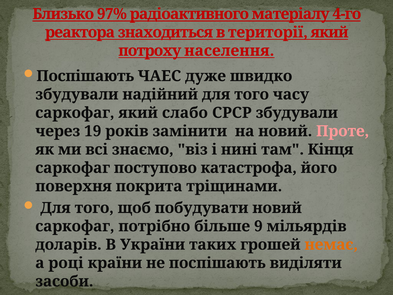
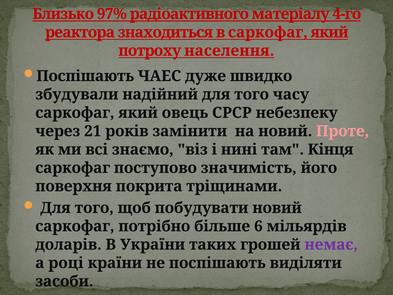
в території: території -> саркофаг (268, 32)
слабо: слабо -> овець (185, 113)
СРСР збудували: збудували -> небезпеку (297, 113)
19: 19 -> 21 (93, 131)
катастрофа: катастрофа -> значимість (249, 168)
9: 9 -> 6 (258, 226)
немає colour: orange -> purple (331, 244)
